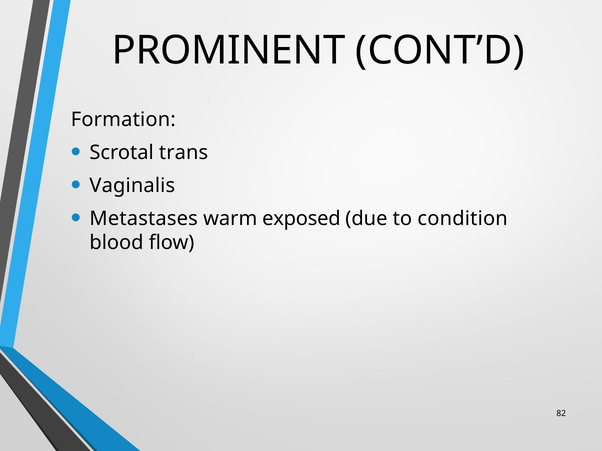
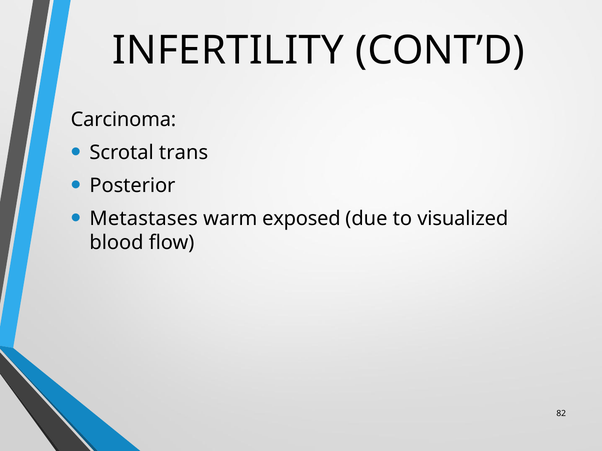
PROMINENT: PROMINENT -> INFERTILITY (228, 50)
Formation: Formation -> Carcinoma (123, 120)
Vaginalis: Vaginalis -> Posterior (132, 186)
condition: condition -> visualized (463, 219)
